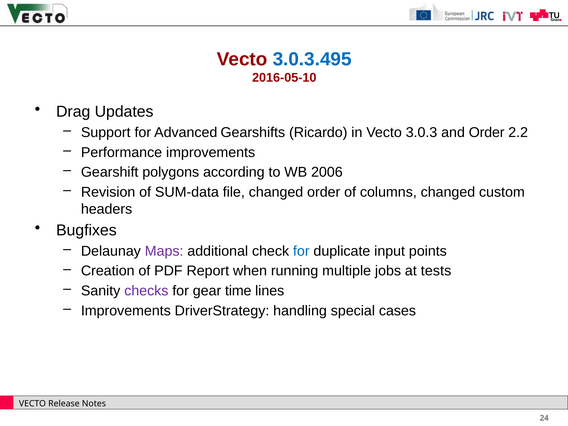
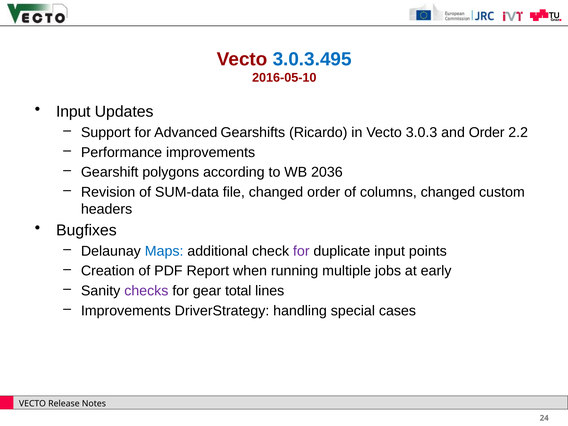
Drag: Drag -> Input (73, 112)
2006: 2006 -> 2036 (327, 172)
Maps colour: purple -> blue (164, 251)
for colour: blue -> purple (301, 251)
tests: tests -> early (436, 271)
time: time -> total (238, 291)
